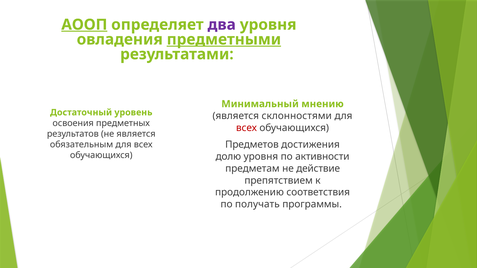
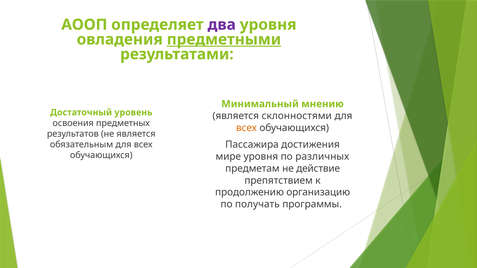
АООП underline: present -> none (84, 25)
всех colour: red -> orange (246, 128)
Предметов: Предметов -> Пассажира (252, 145)
долю: долю -> мире (228, 157)
активности: активности -> различных (322, 157)
соответствия: соответствия -> организацию (318, 193)
